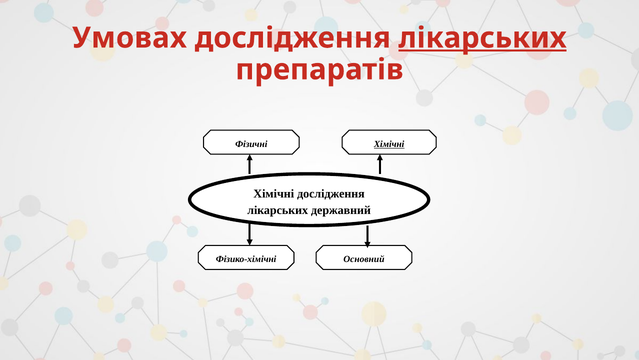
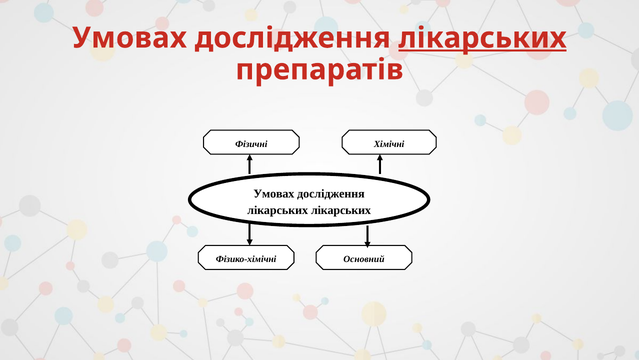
Хімічні underline: present -> none (389, 144)
Хімічні: Хімічні -> Умовах (274, 194)
лікарських державний: державний -> лікарських (341, 210)
